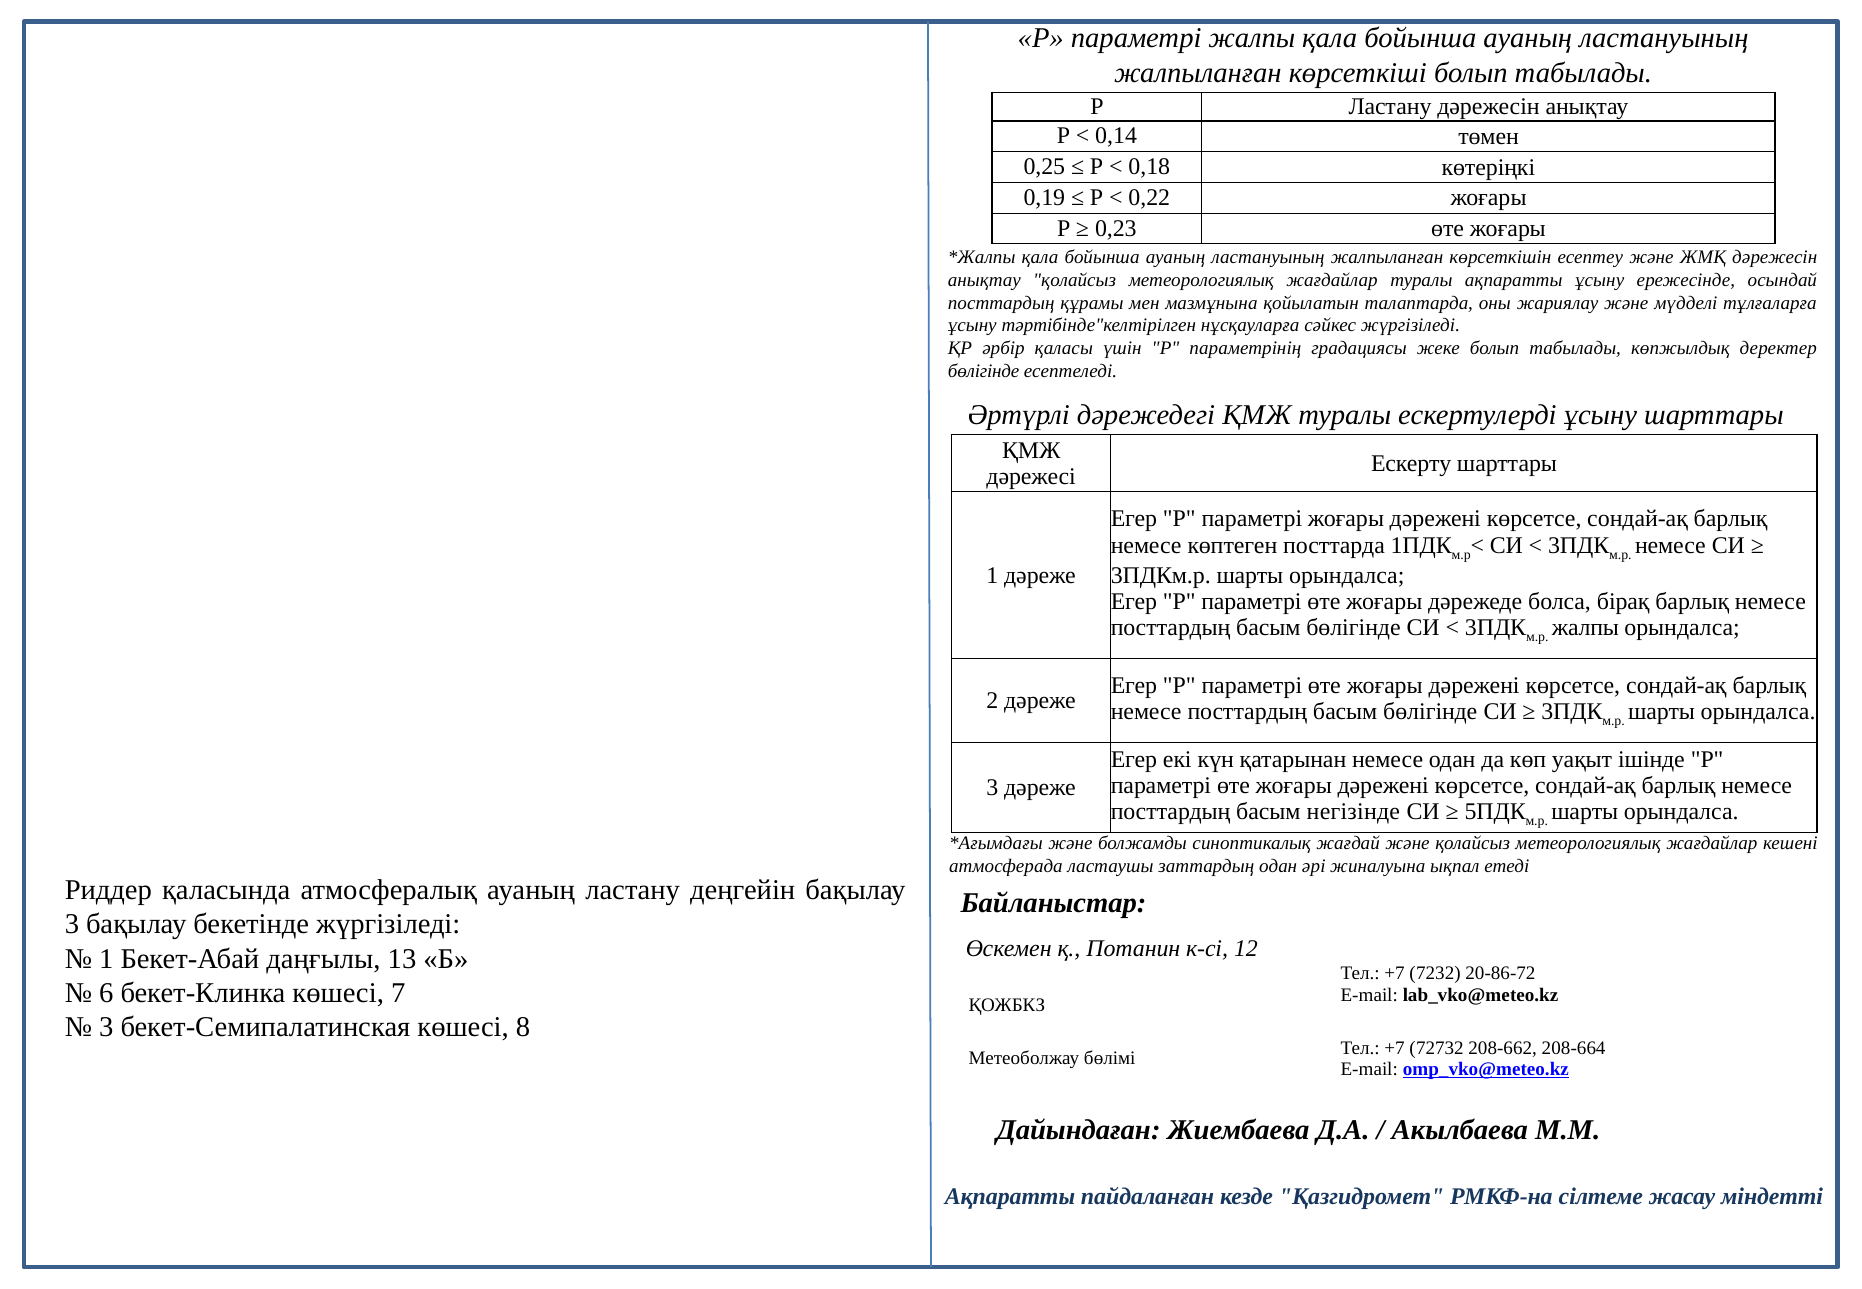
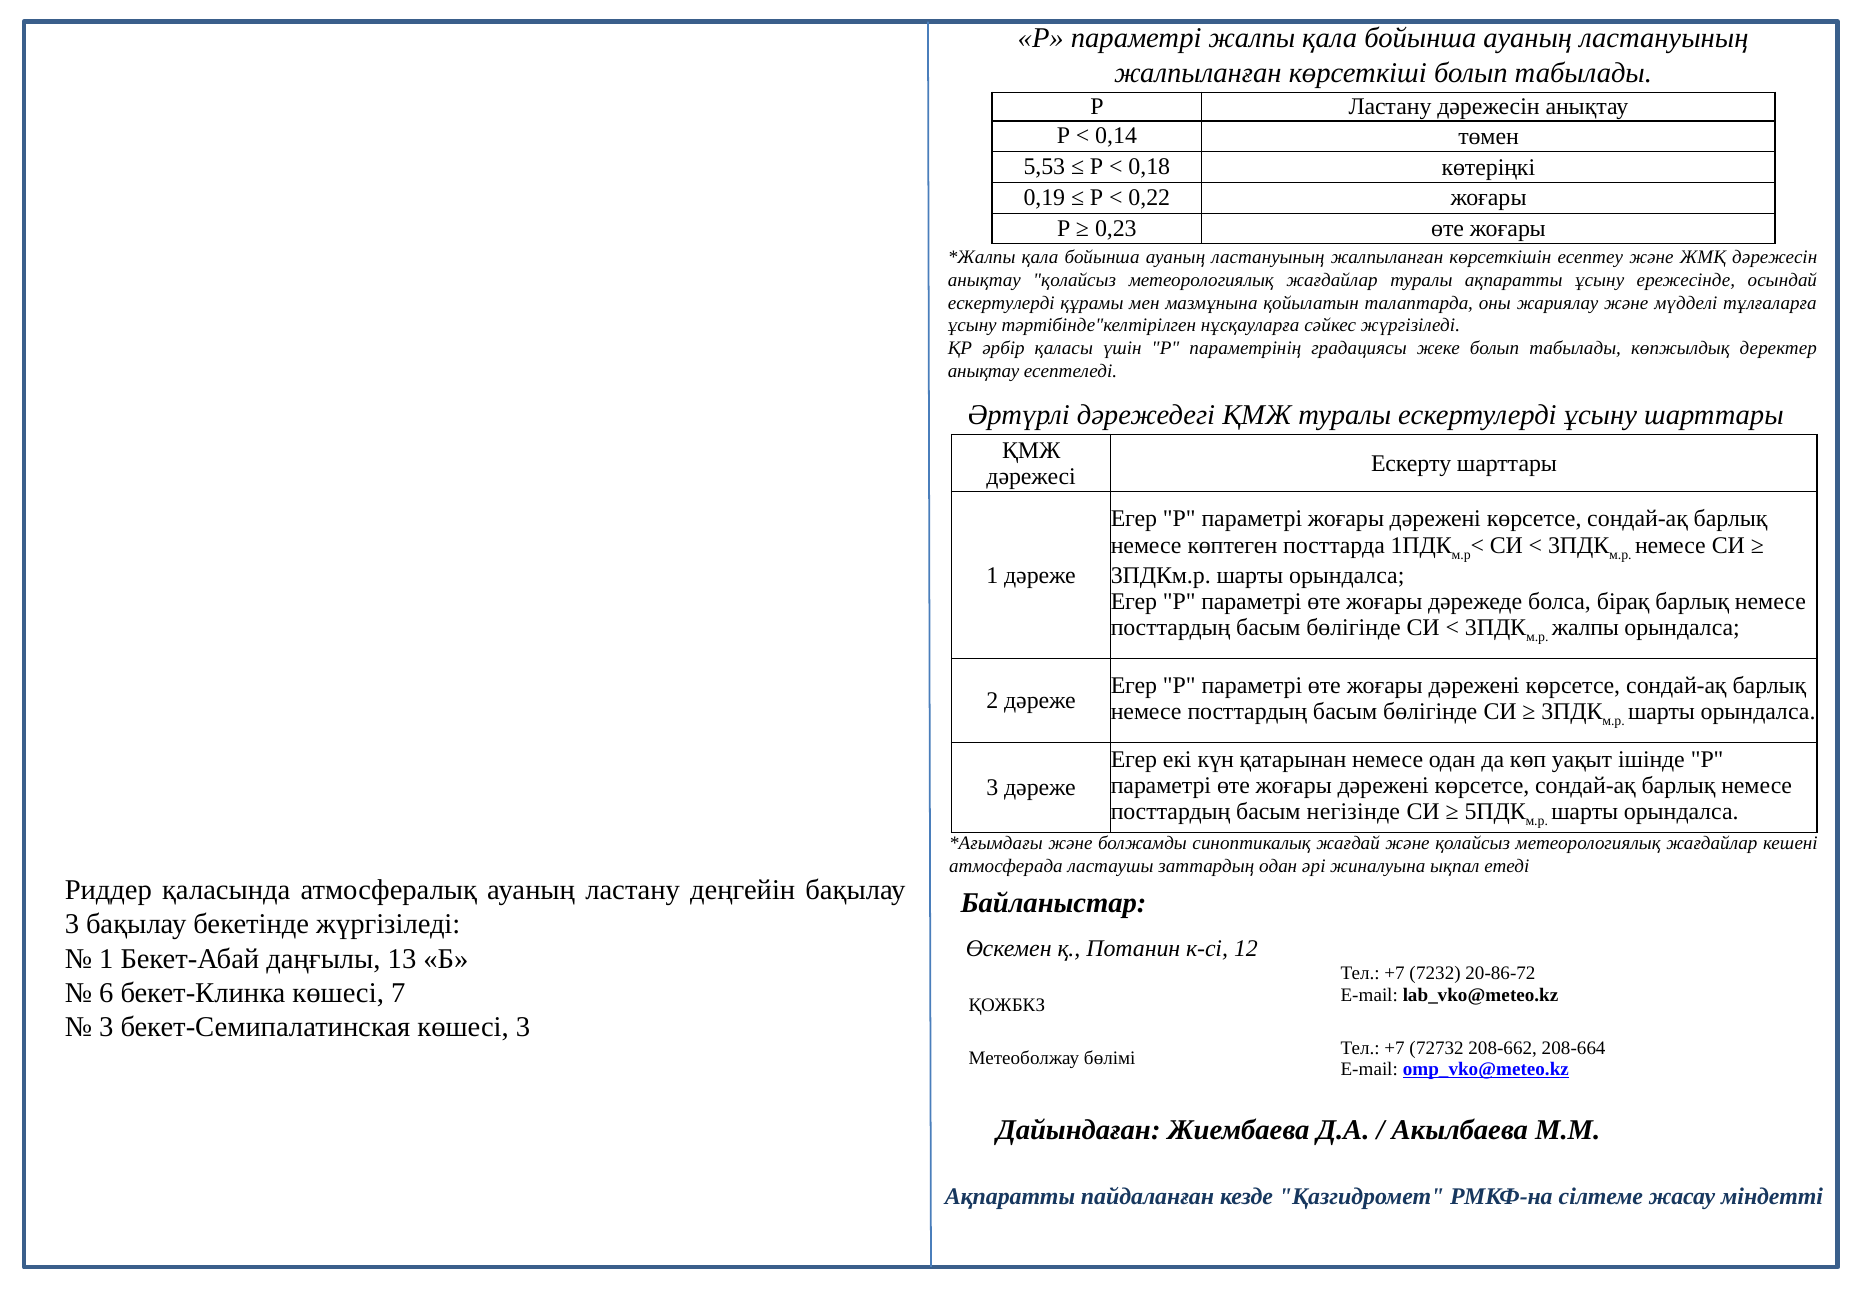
0,25: 0,25 -> 5,53 (1044, 167)
посттардың: посттардың -> ескертулерді (1001, 303)
бөлігінде: бөлігінде -> анықтау (984, 371)
көшесі 8: 8 -> 3 (523, 1027)
